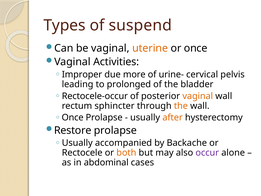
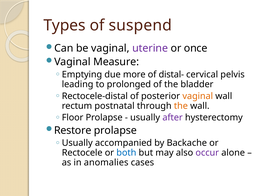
uterine colour: orange -> purple (150, 48)
Activities: Activities -> Measure (116, 62)
Improper: Improper -> Emptying (82, 74)
urine-: urine- -> distal- (171, 74)
Rectocele-occur: Rectocele-occur -> Rectocele-distal (95, 96)
sphincter: sphincter -> postnatal (115, 106)
Once: Once -> Floor (73, 117)
after colour: orange -> purple (173, 117)
both colour: orange -> blue (126, 153)
abdominal: abdominal -> anomalies (106, 162)
